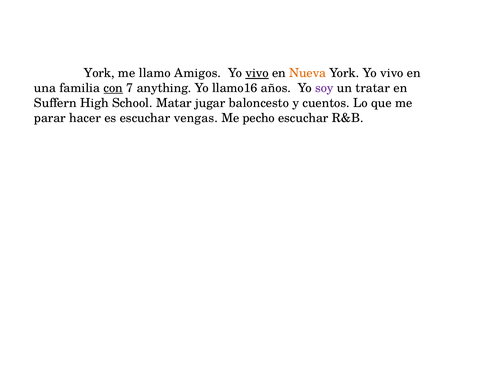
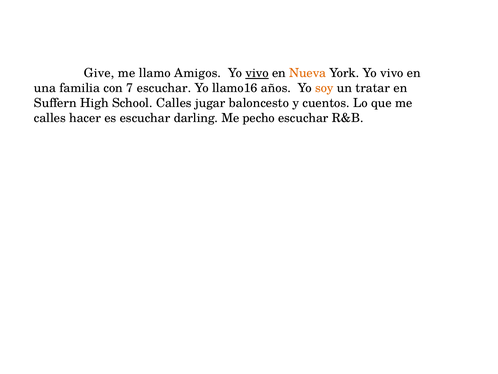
York: York -> Give (99, 73)
con underline: present -> none (113, 88)
7 anything: anything -> escuchar (164, 88)
soy colour: purple -> orange (324, 88)
School Matar: Matar -> Calles (174, 103)
parar: parar -> calles (50, 118)
vengas: vengas -> darling (196, 118)
